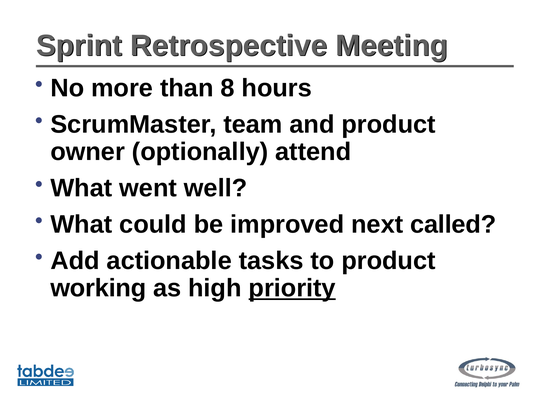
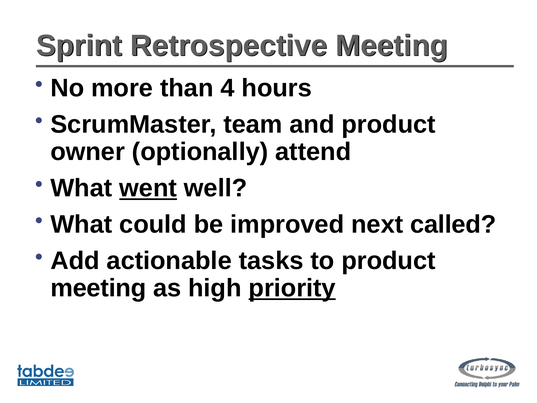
8: 8 -> 4 (228, 88)
went underline: none -> present (148, 188)
working: working -> meeting (98, 288)
